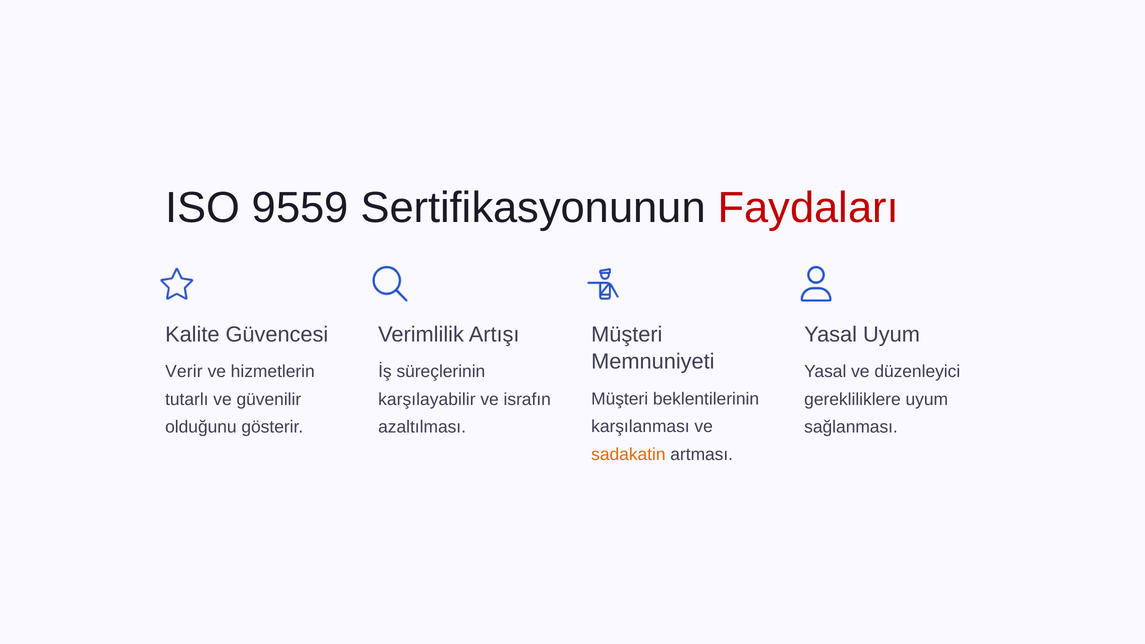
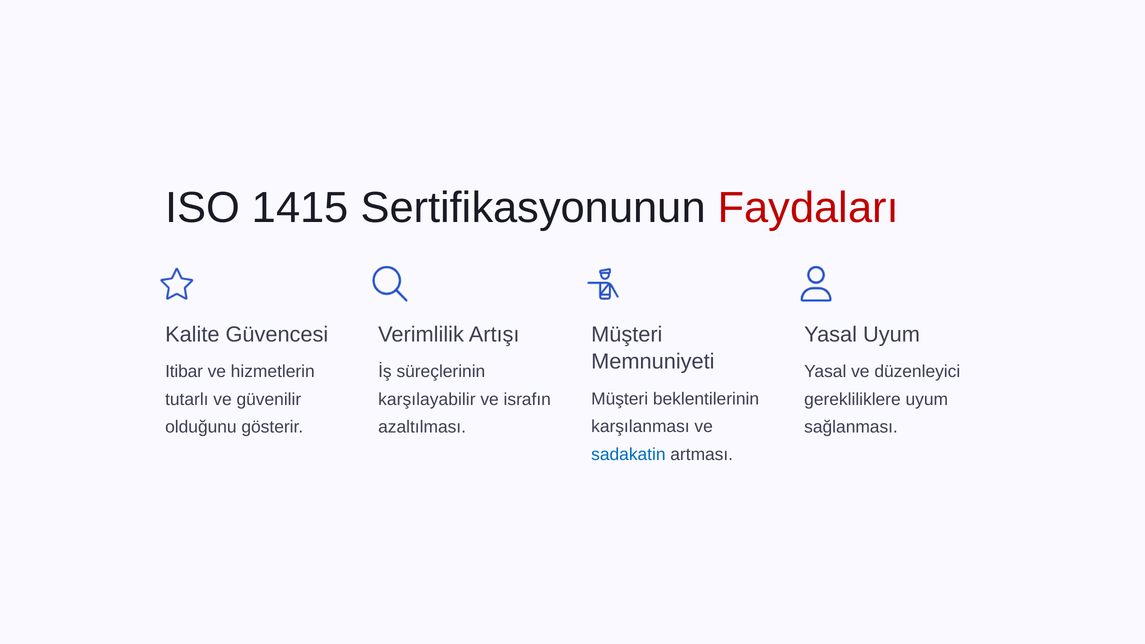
9559: 9559 -> 1415 (300, 208)
Verir: Verir -> Itibar (184, 372)
sadakatin colour: orange -> blue (628, 454)
